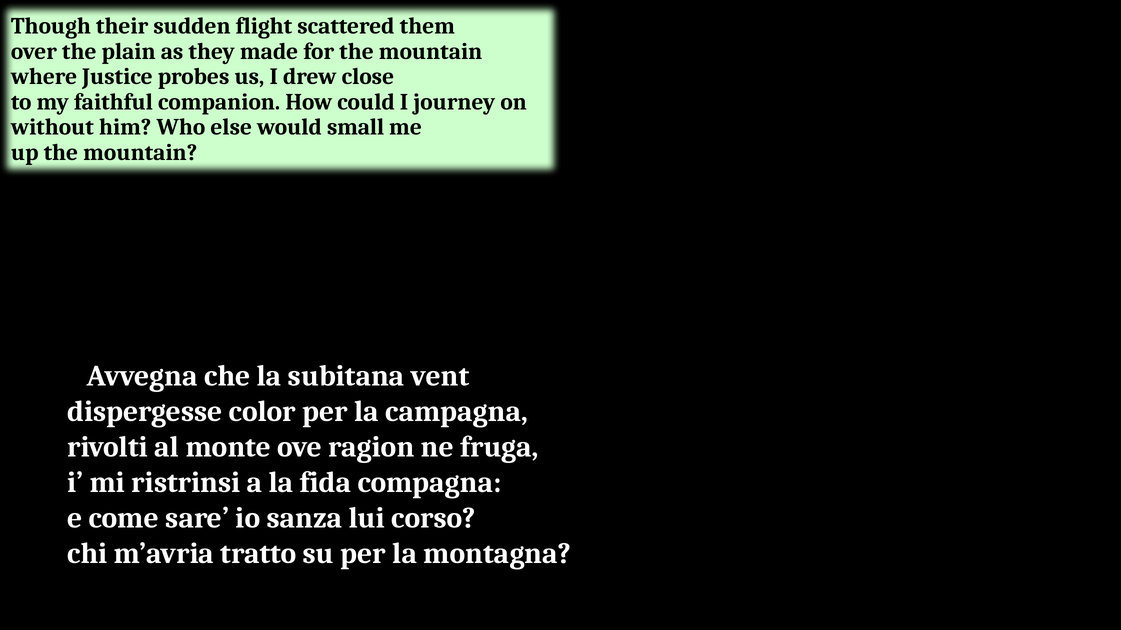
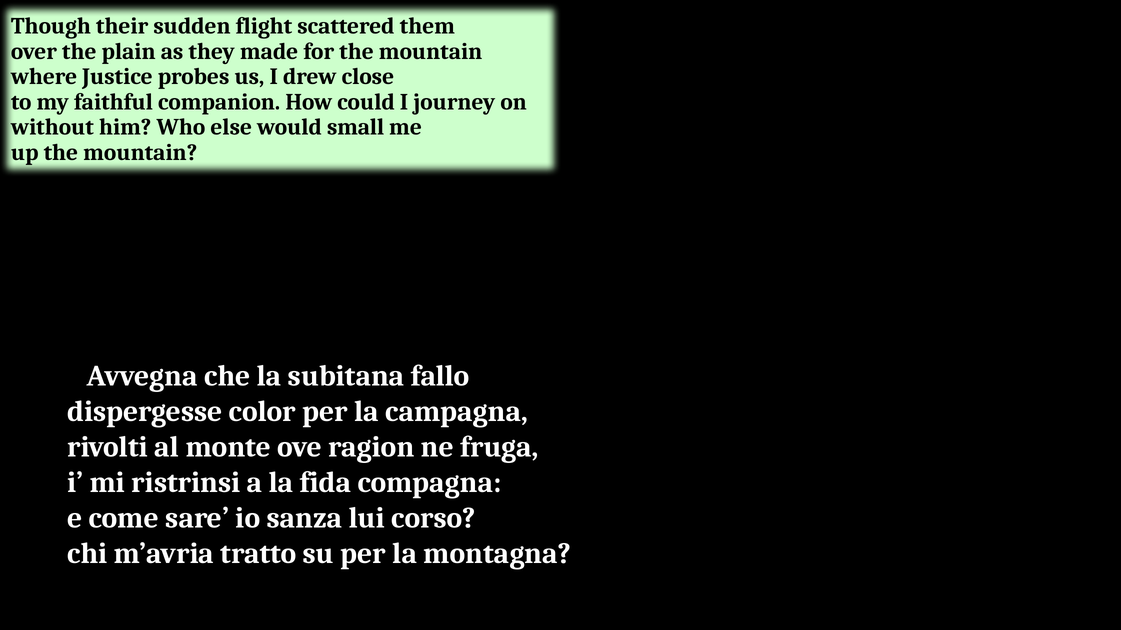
vent: vent -> fallo (440, 376)
